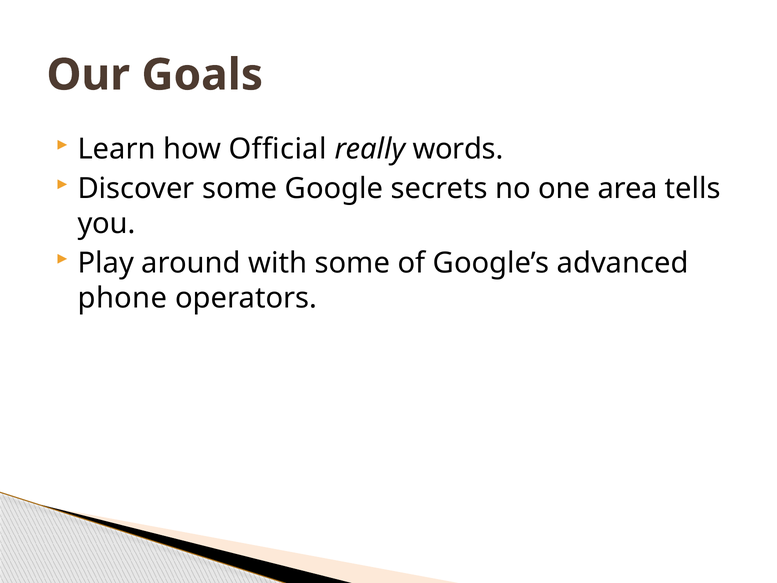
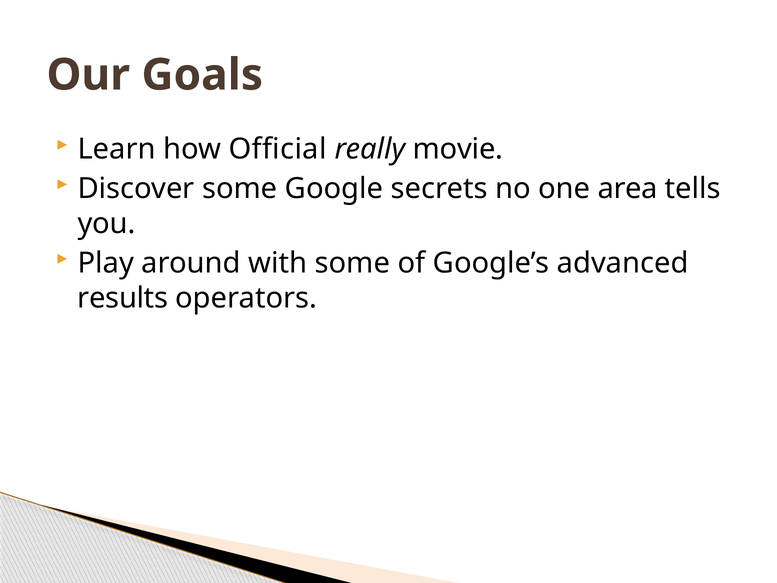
words: words -> movie (458, 149)
phone: phone -> results (123, 298)
